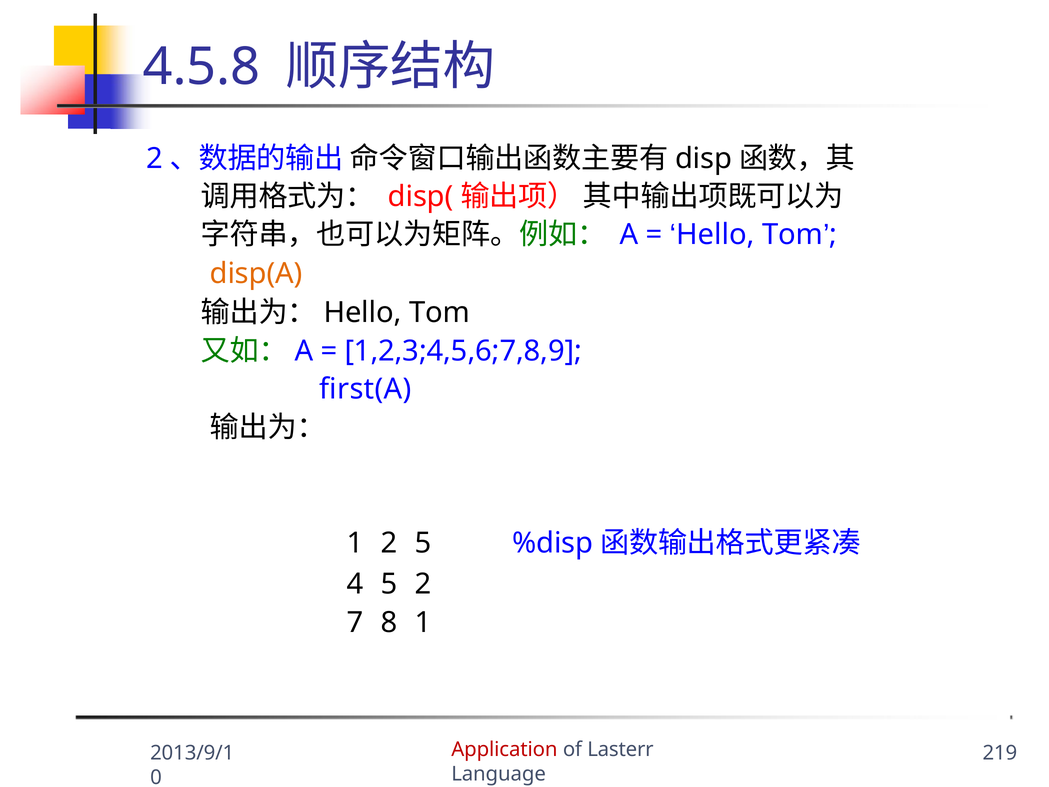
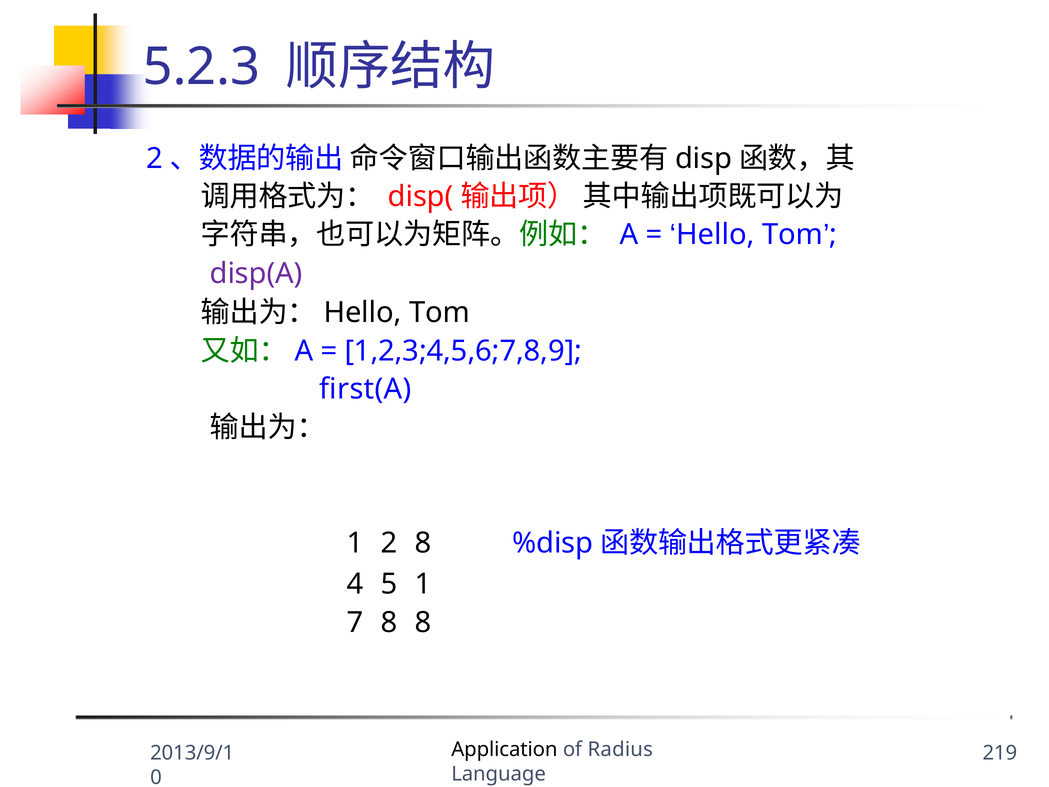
4.5.8: 4.5.8 -> 5.2.3 (201, 67)
disp(A colour: orange -> purple (256, 274)
2 5: 5 -> 8 (423, 543)
5 2: 2 -> 1 (423, 584)
8 1: 1 -> 8 (423, 623)
Application colour: red -> black (504, 749)
Lasterr: Lasterr -> Radius (620, 749)
